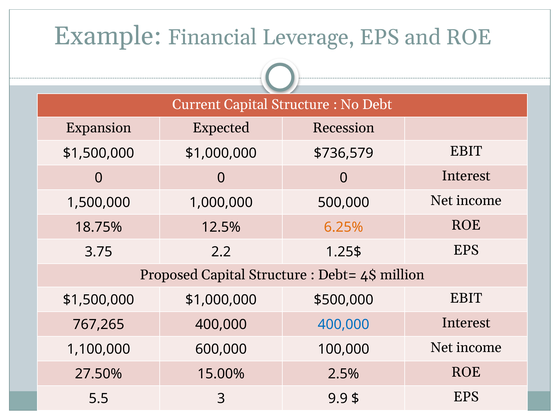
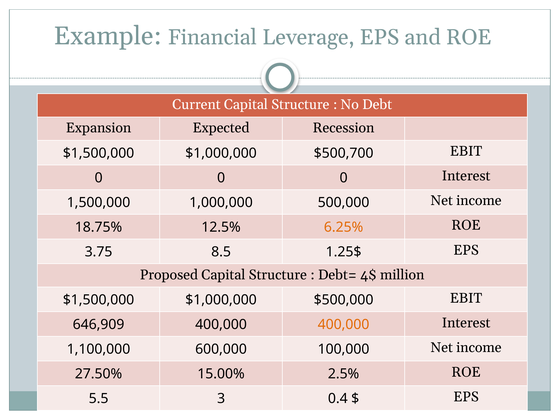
$736,579: $736,579 -> $500,700 (344, 153)
2.2: 2.2 -> 8.5 (221, 252)
767,265: 767,265 -> 646,909 (99, 325)
400,000 colour: blue -> orange (344, 325)
9.9: 9.9 -> 0.4 (338, 399)
